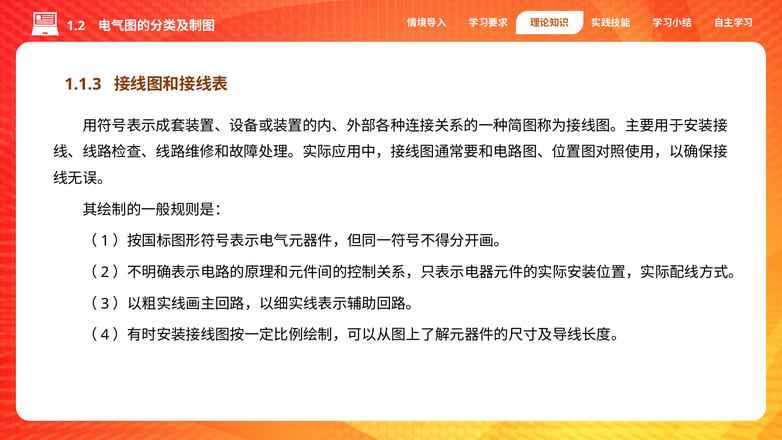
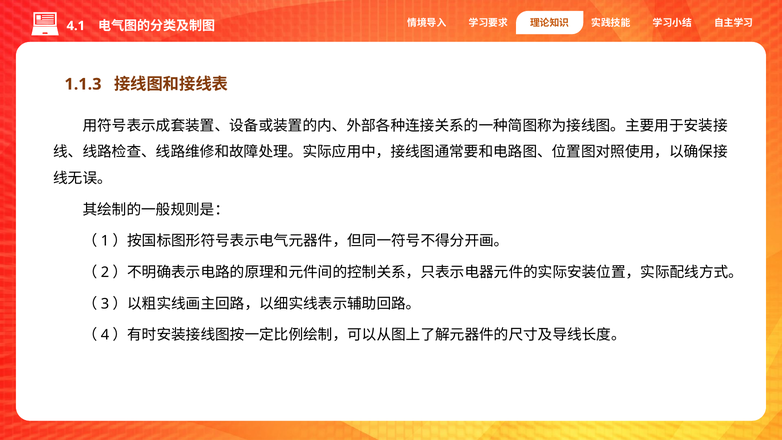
1.2: 1.2 -> 4.1 (76, 26)
